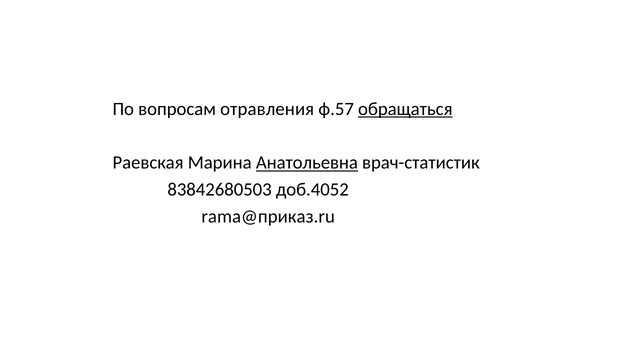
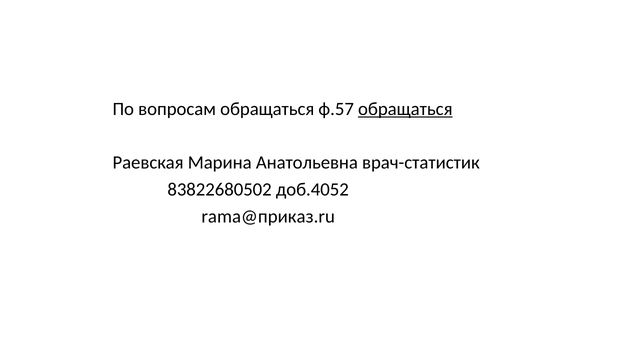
вопросам отравления: отравления -> обращаться (267, 109)
Анатольевна underline: present -> none (307, 163)
83842680503: 83842680503 -> 83822680502 (220, 190)
